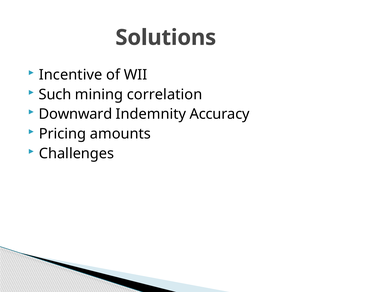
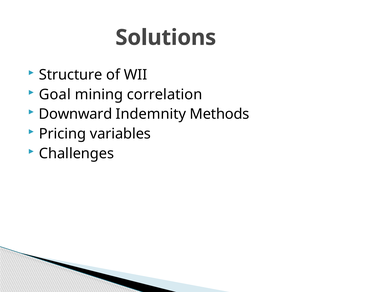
Incentive: Incentive -> Structure (71, 75)
Such: Such -> Goal (55, 94)
Accuracy: Accuracy -> Methods (220, 114)
amounts: amounts -> variables (120, 134)
